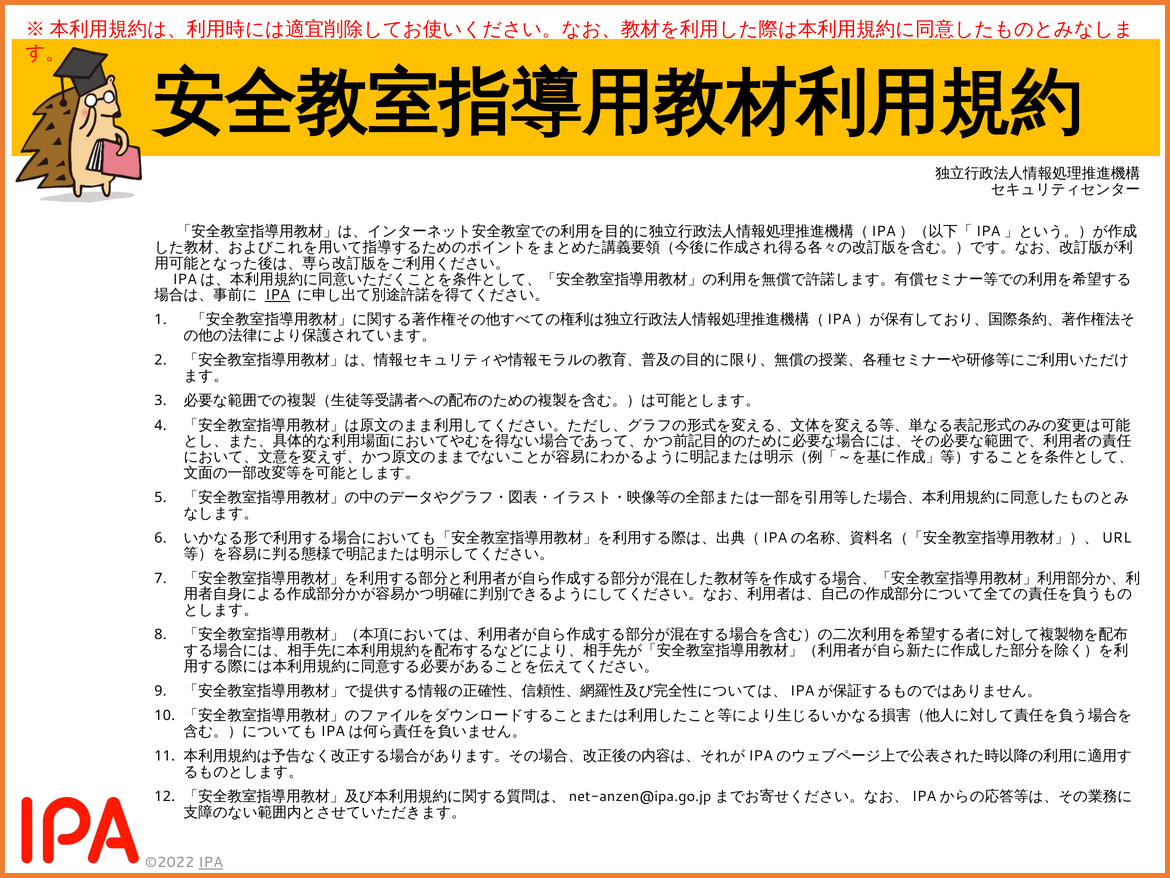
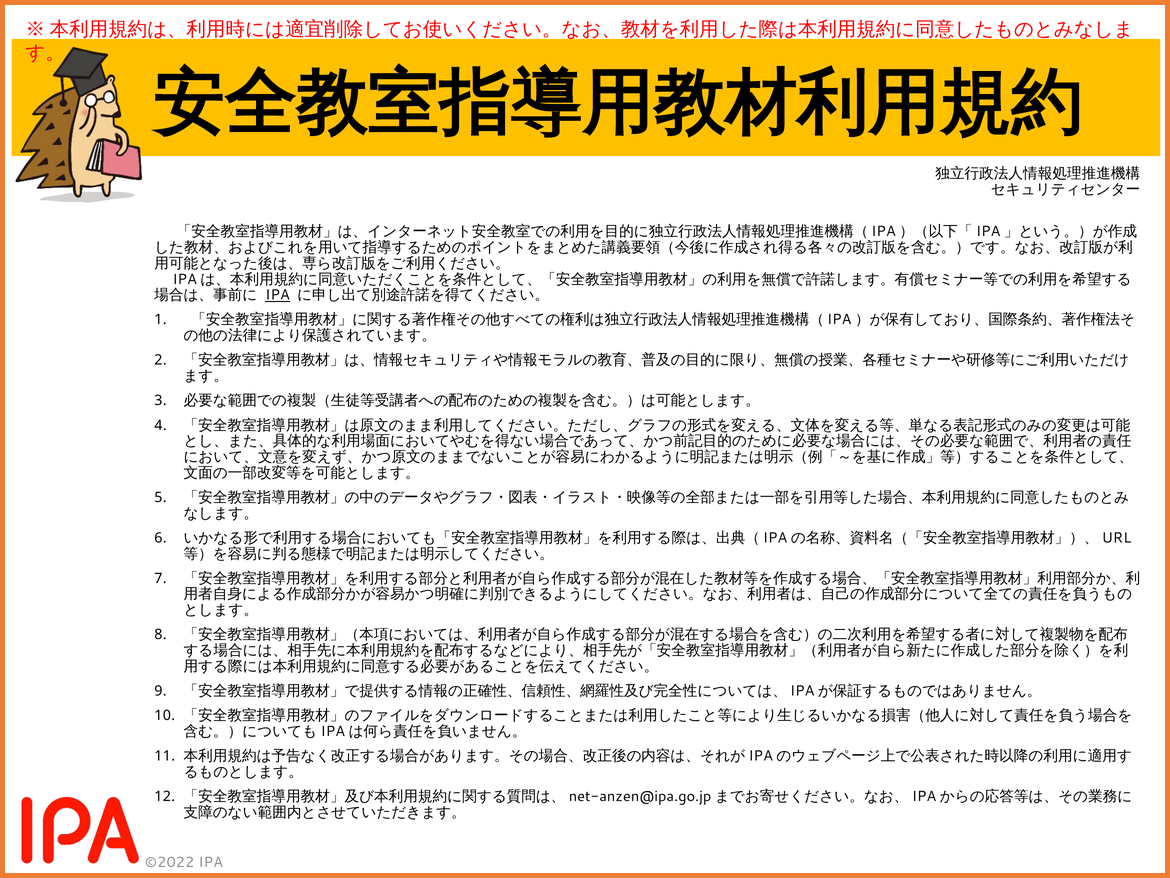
IPA underline: present -> none (211, 862)
